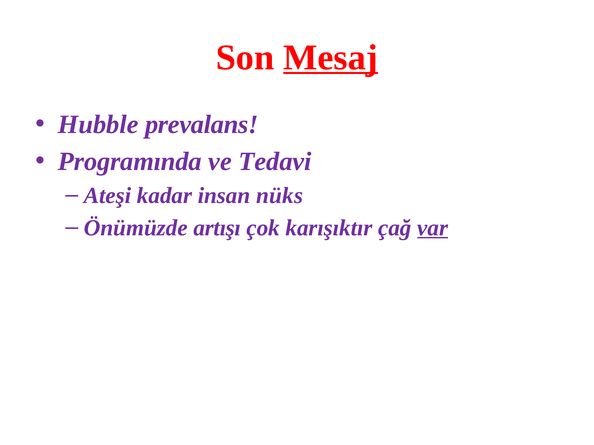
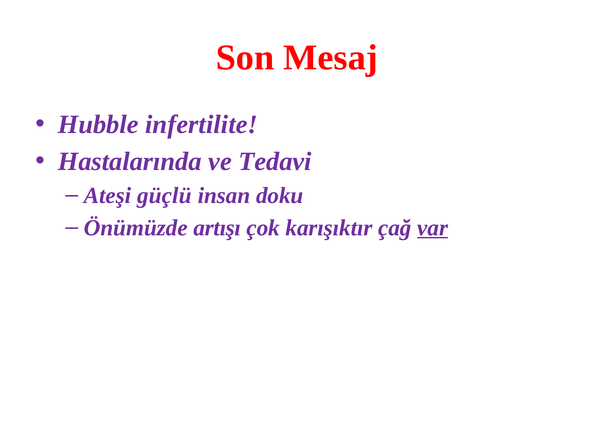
Mesaj underline: present -> none (331, 58)
prevalans: prevalans -> infertilite (202, 125)
Programında: Programında -> Hastalarında (130, 162)
kadar: kadar -> güçlü (164, 196)
nüks: nüks -> doku (280, 196)
